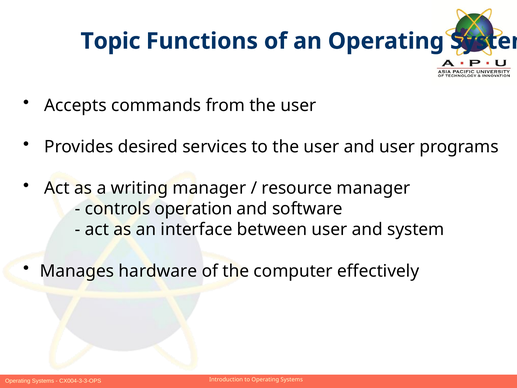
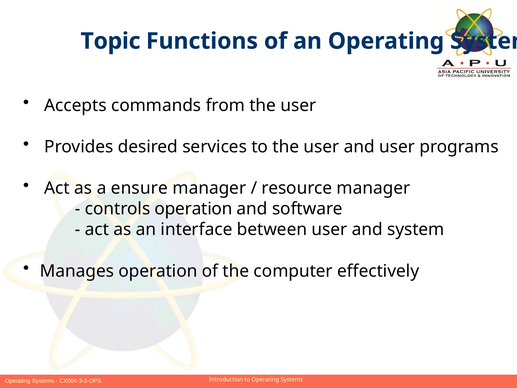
writing: writing -> ensure (139, 188)
Manages hardware: hardware -> operation (158, 271)
